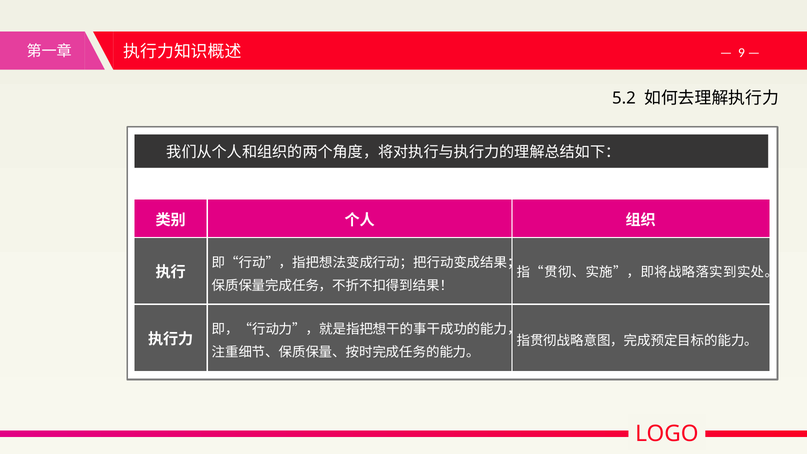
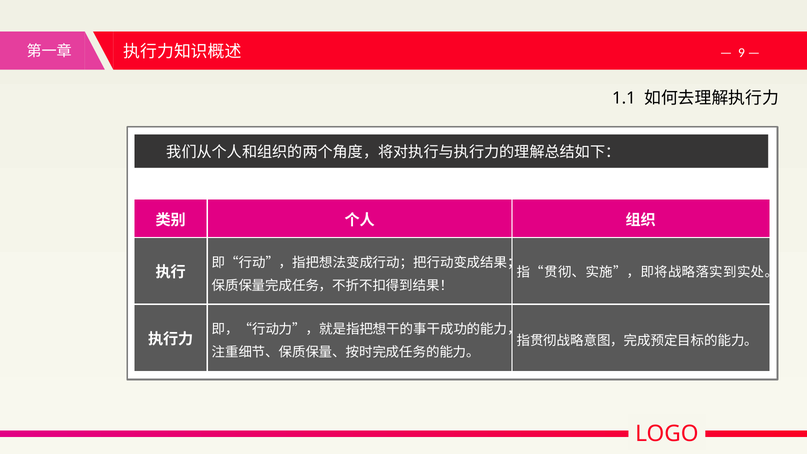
5.2: 5.2 -> 1.1 (624, 98)
